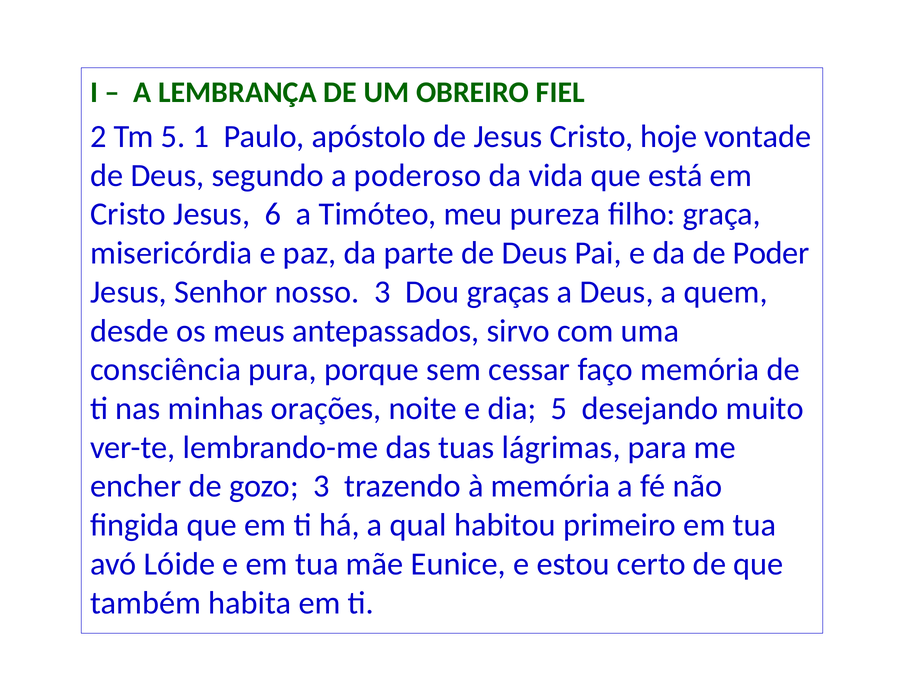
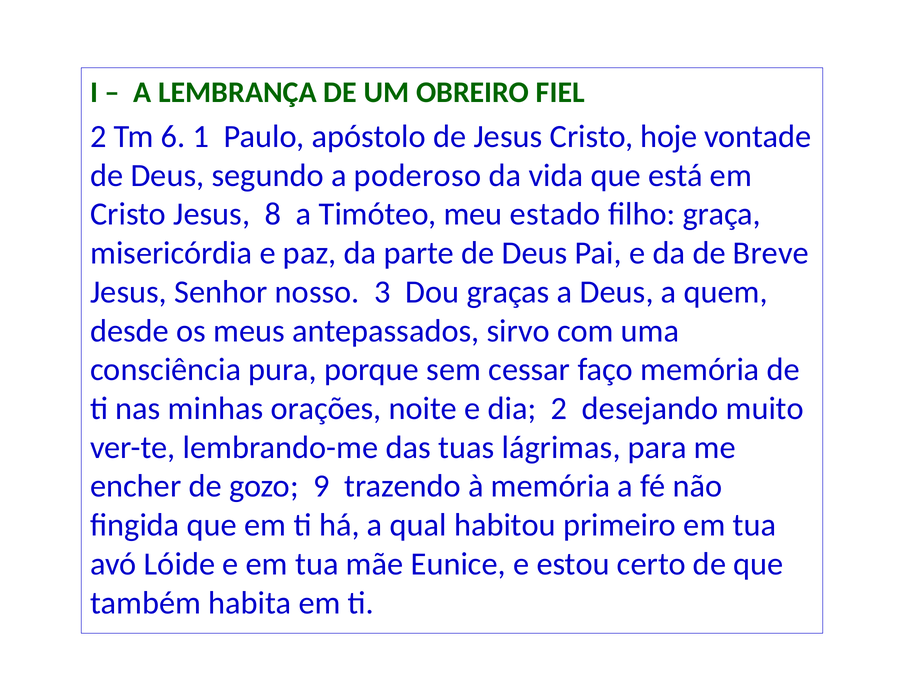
Tm 5: 5 -> 6 (173, 136)
6: 6 -> 8 (273, 214)
pureza: pureza -> estado (555, 214)
Poder: Poder -> Breve (771, 253)
dia 5: 5 -> 2 (559, 408)
gozo 3: 3 -> 9 (322, 486)
